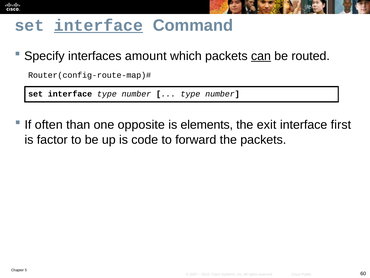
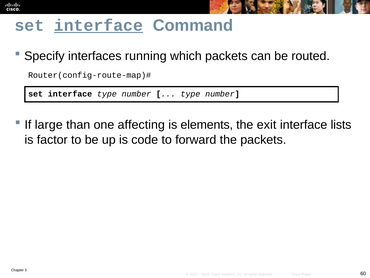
amount: amount -> running (146, 56)
can underline: present -> none (261, 56)
often: often -> large (49, 125)
opposite: opposite -> affecting (141, 125)
first: first -> lists (341, 125)
